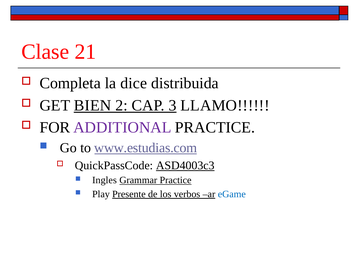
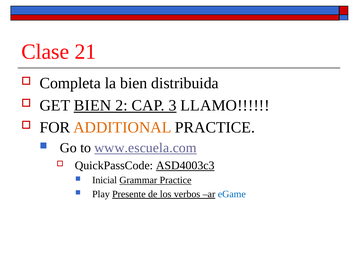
la dice: dice -> bien (134, 83)
ADDITIONAL colour: purple -> orange (122, 128)
www.estudias.com: www.estudias.com -> www.escuela.com (146, 148)
Ingles: Ingles -> Inicial (105, 180)
